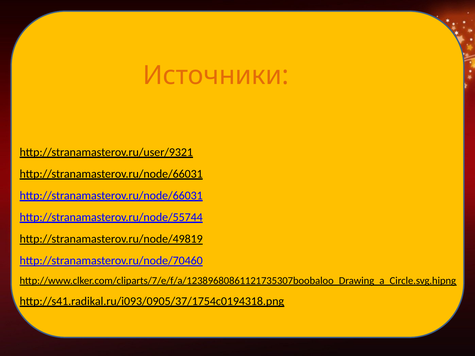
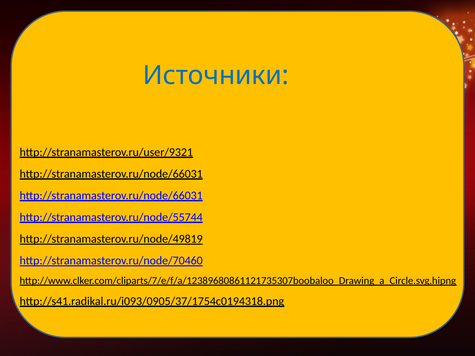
Источники colour: orange -> blue (216, 76)
